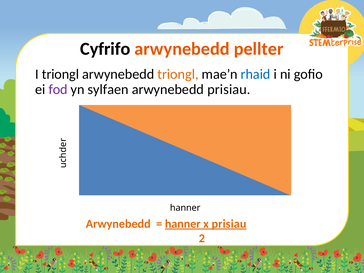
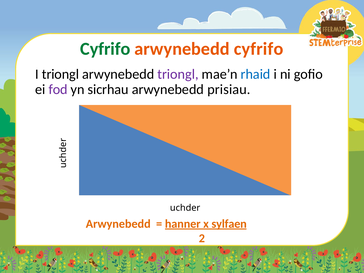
Cyfrifo colour: black -> green (105, 49)
arwynebedd pellter: pellter -> cyfrifo (259, 49)
triongl colour: orange -> purple (178, 74)
sylfaen: sylfaen -> sicrhau (108, 90)
hanner: hanner -> uchder (185, 208)
x prisiau: prisiau -> sylfaen (229, 224)
